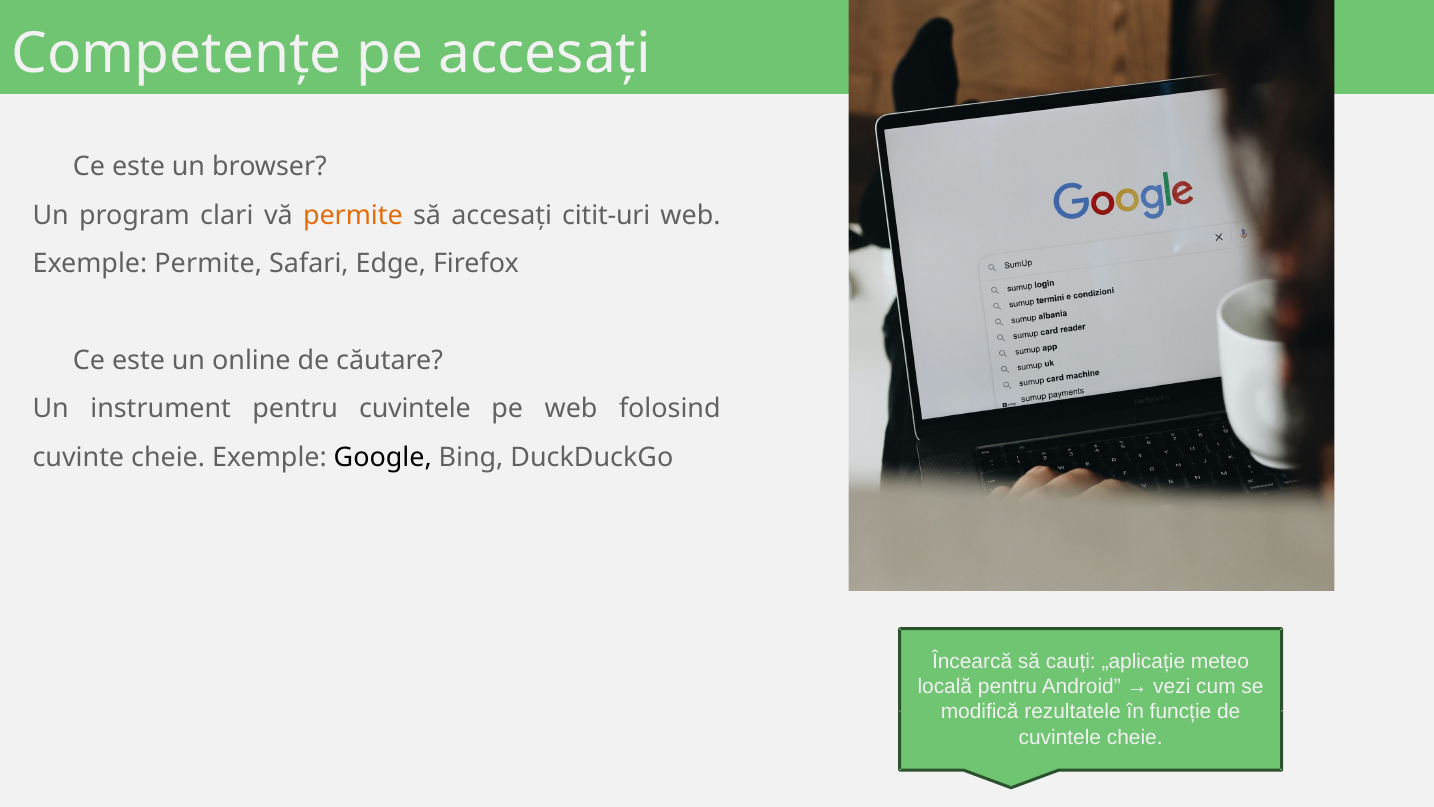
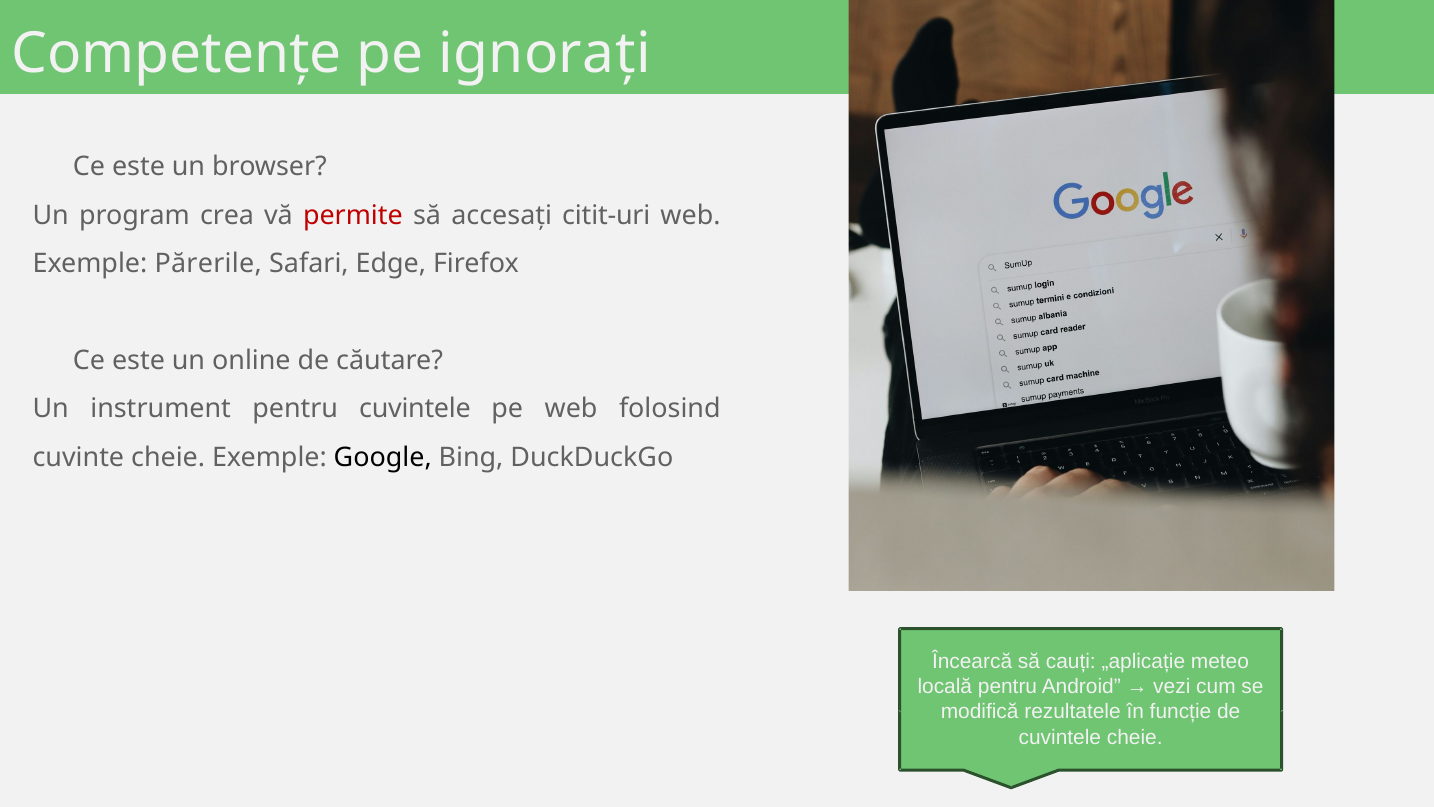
pe accesați: accesați -> ignorați (544, 54)
clari: clari -> crea (227, 215)
permite colour: orange -> red (353, 215)
Exemple Permite: Permite -> Părerile (208, 263)
